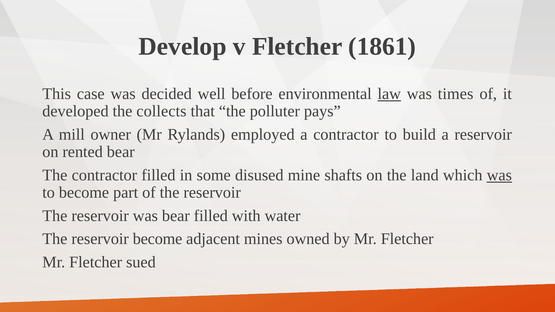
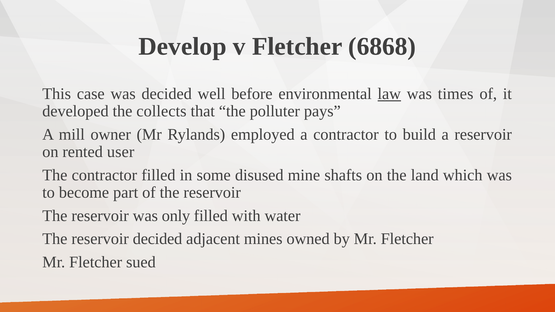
1861: 1861 -> 6868 (382, 47)
rented bear: bear -> user (121, 152)
was underline: present -> none (499, 175)
was bear: bear -> only (176, 216)
reservoir become: become -> decided (158, 239)
